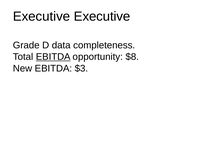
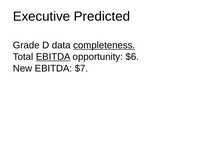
Executive Executive: Executive -> Predicted (102, 16)
completeness underline: none -> present (104, 45)
$8: $8 -> $6 (132, 57)
$3: $3 -> $7 (81, 68)
